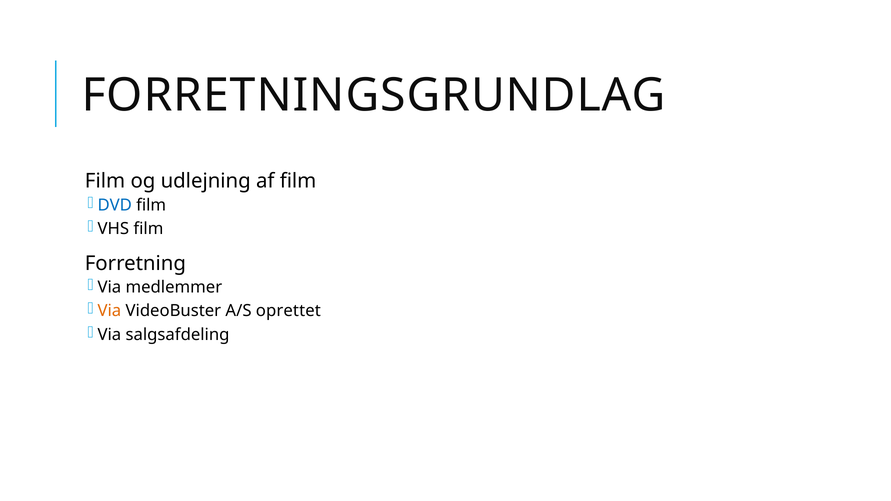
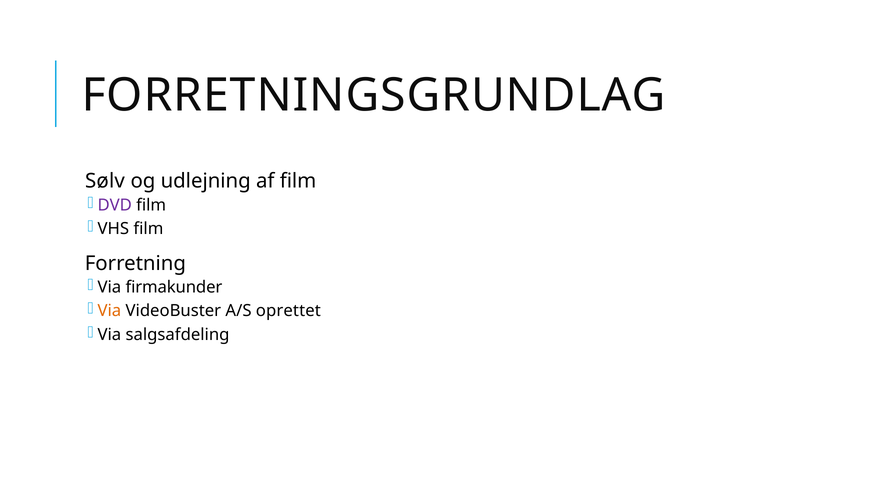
Film: Film -> Sølv (105, 181)
DVD colour: blue -> purple (115, 205)
medlemmer: medlemmer -> firmakunder (174, 287)
